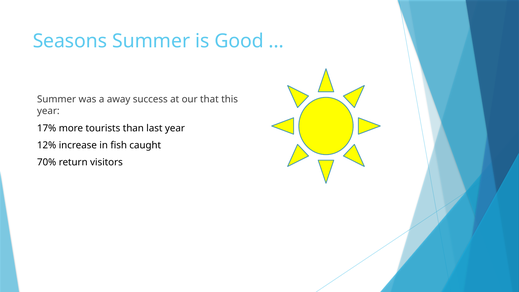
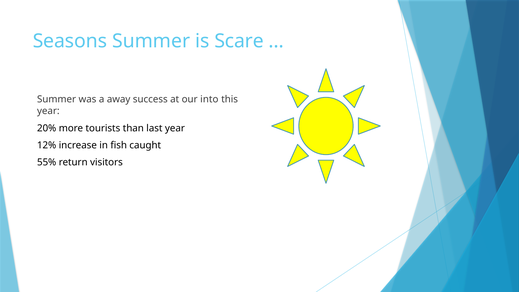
Good: Good -> Scare (239, 41)
that: that -> into (209, 99)
17%: 17% -> 20% (47, 128)
70%: 70% -> 55% (47, 162)
